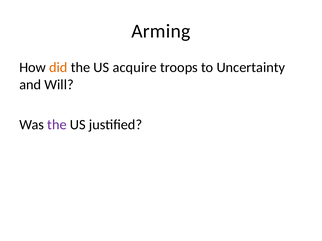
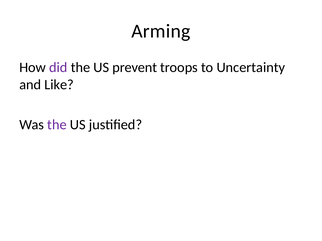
did colour: orange -> purple (58, 68)
acquire: acquire -> prevent (135, 68)
Will: Will -> Like (59, 85)
